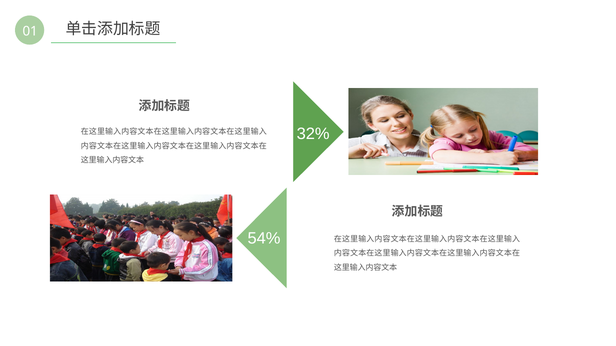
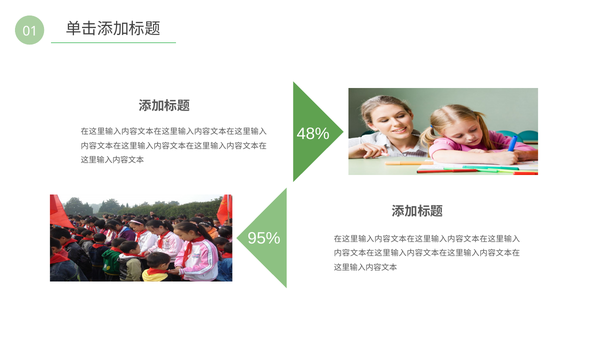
32%: 32% -> 48% (313, 134)
54%: 54% -> 95% (264, 239)
